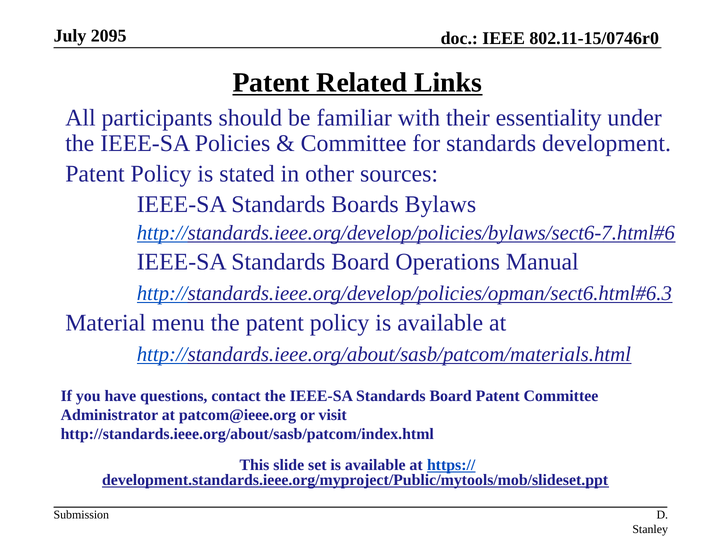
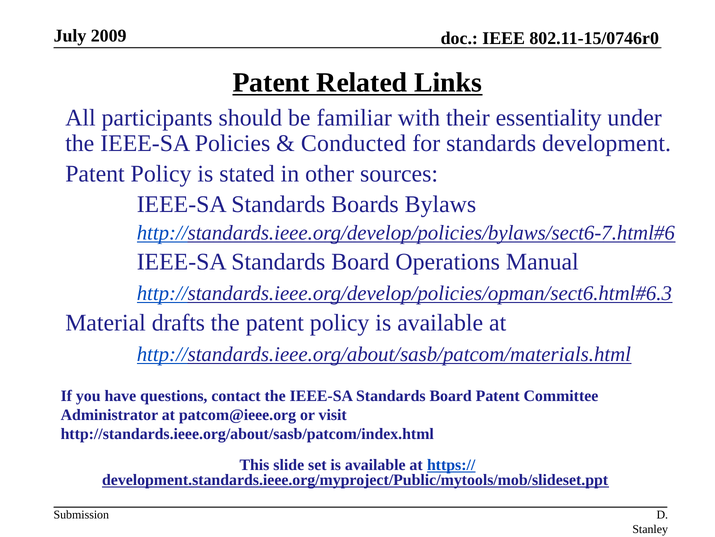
2095: 2095 -> 2009 (109, 36)
Committee: Committee -> Conducted (353, 143)
menu: menu -> drafts (178, 322)
